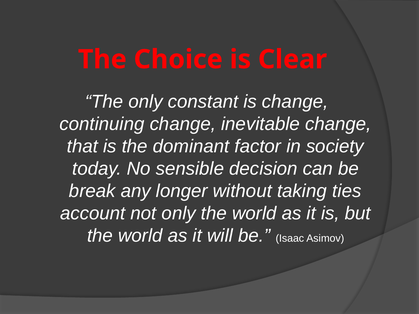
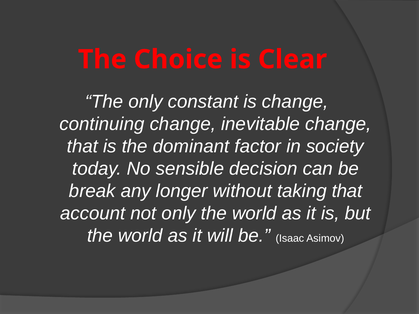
taking ties: ties -> that (347, 191)
